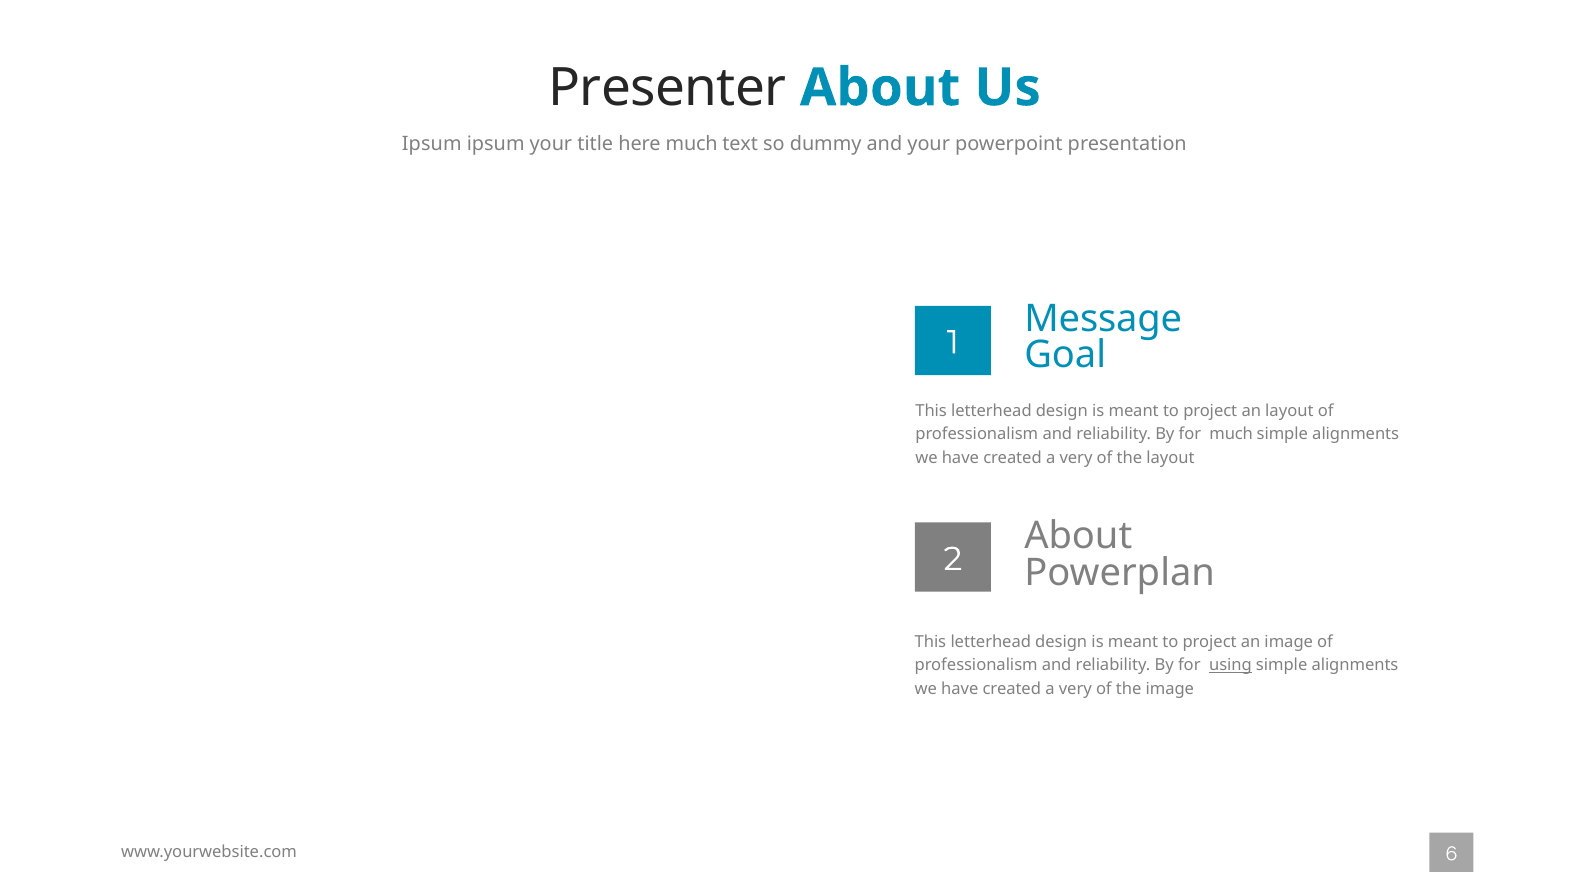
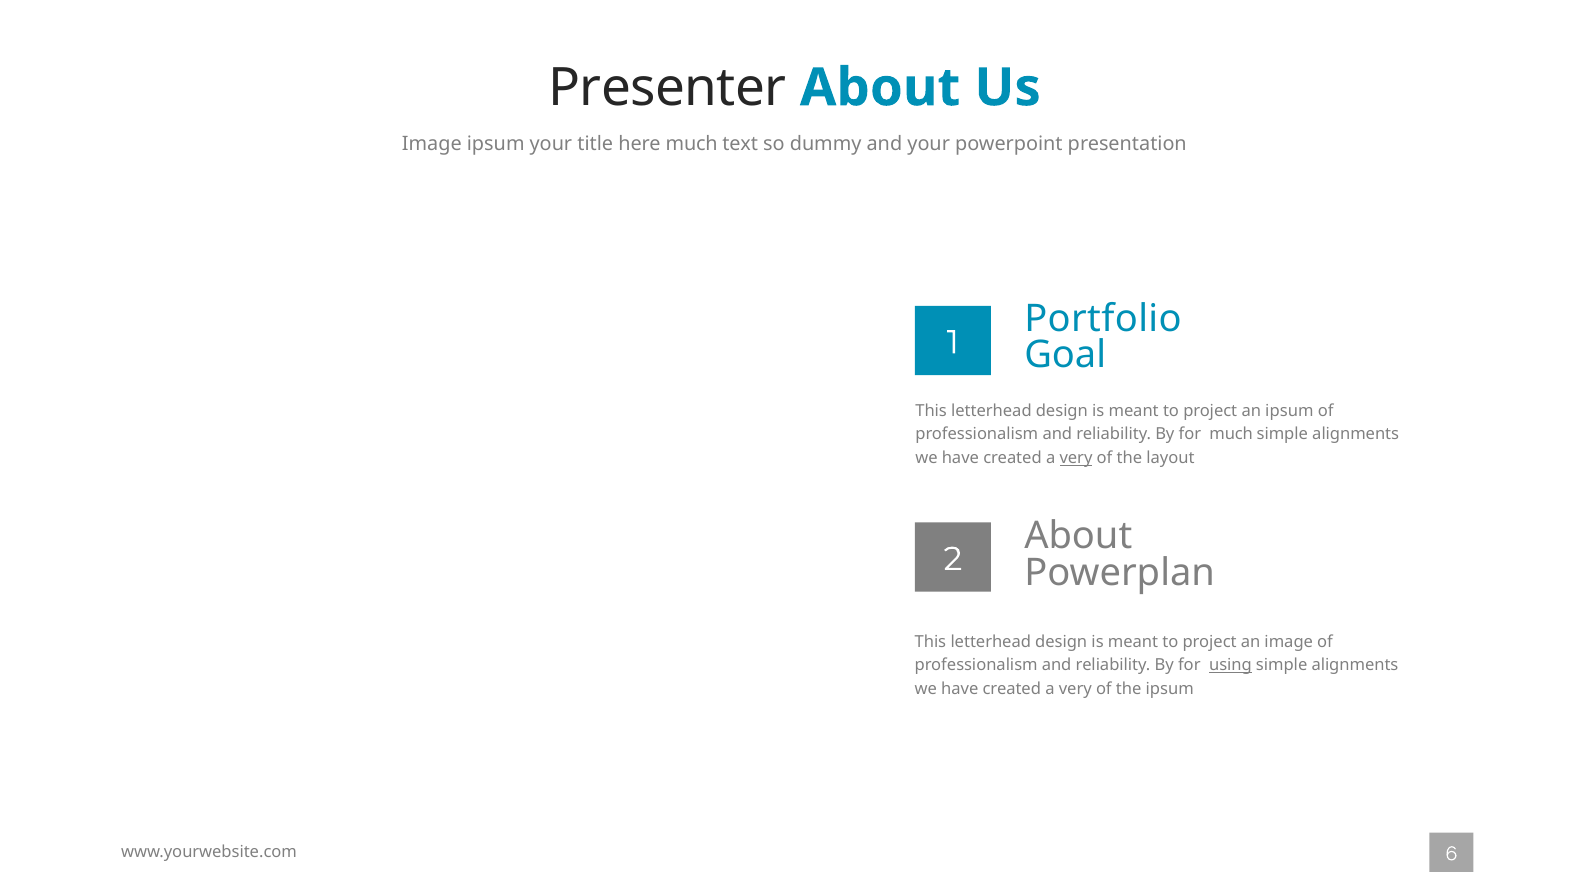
Ipsum: Ipsum -> Image (432, 144)
Message: Message -> Portfolio (1103, 319)
an layout: layout -> ipsum (1289, 411)
very underline: none -> present (1076, 458)
the image: image -> ipsum (1170, 690)
